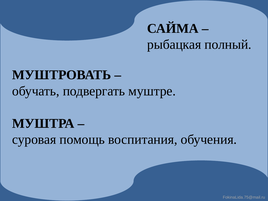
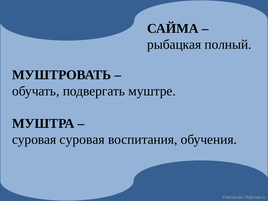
суровая помощь: помощь -> суровая (82, 140)
